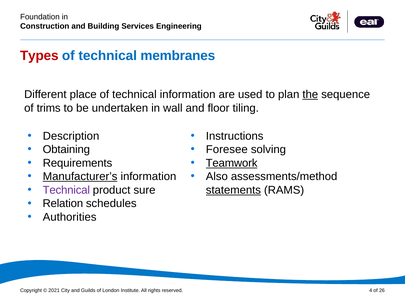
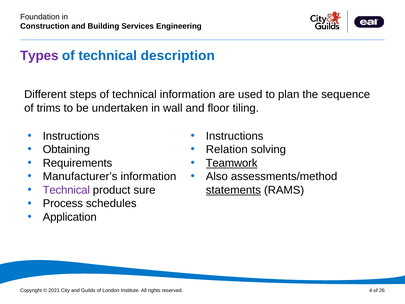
Types colour: red -> purple (39, 56)
membranes: membranes -> description (178, 56)
place: place -> steps (83, 94)
the underline: present -> none (310, 94)
Description: Description -> Instructions (71, 136)
Foresee: Foresee -> Relation (227, 149)
Manufacturer’s underline: present -> none (80, 176)
Relation: Relation -> Process (63, 203)
Authorities: Authorities -> Application (70, 217)
